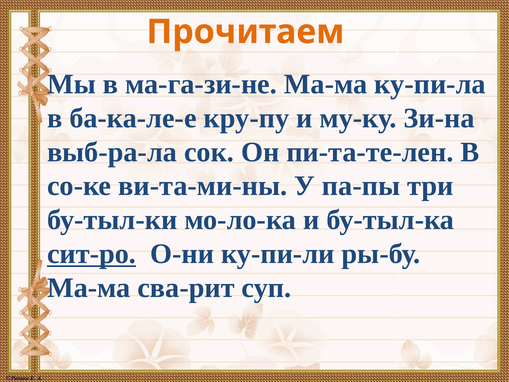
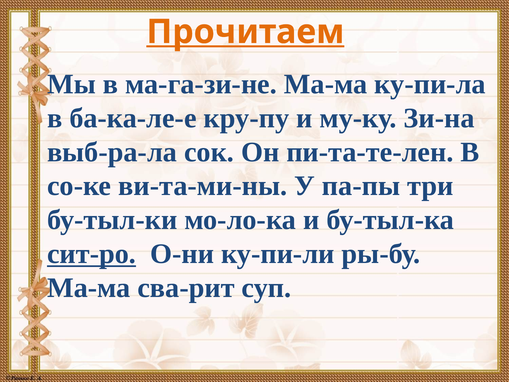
Прочитаем underline: none -> present (245, 32)
